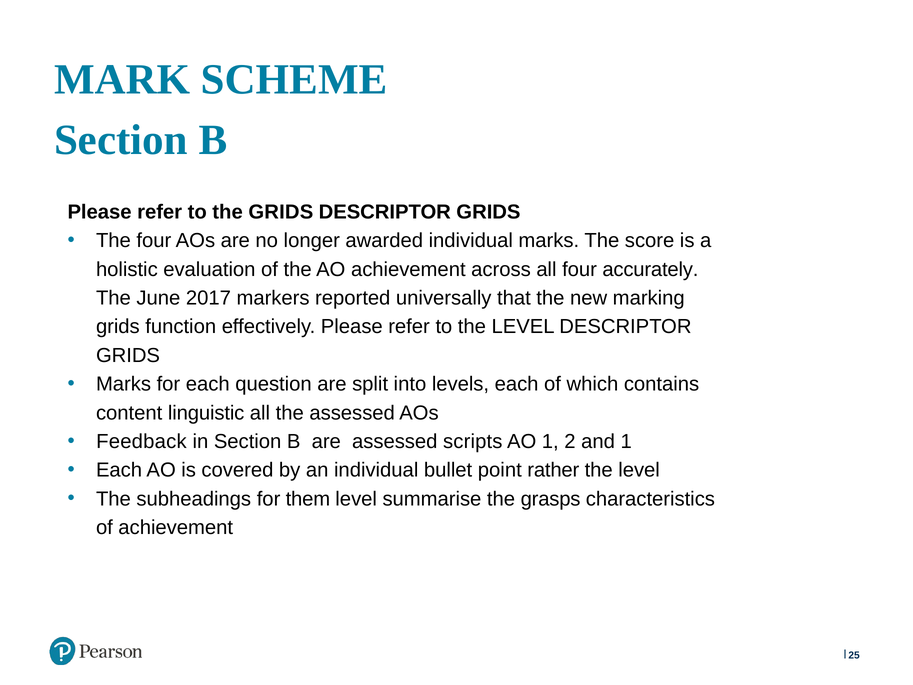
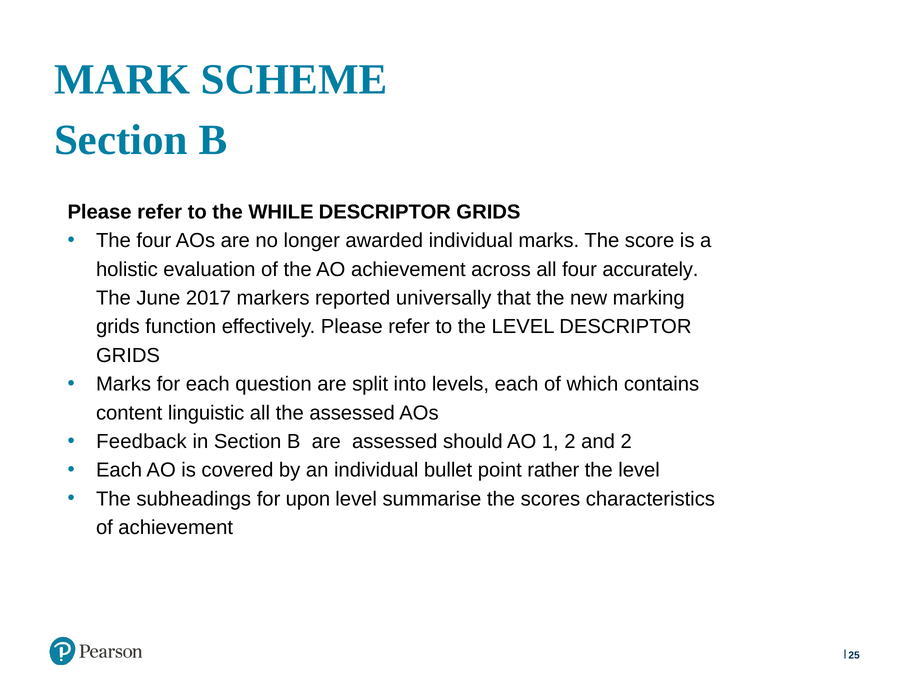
the GRIDS: GRIDS -> WHILE (281, 212)
scripts: scripts -> should (473, 441)
and 1: 1 -> 2 (626, 441)
them: them -> upon (308, 499)
grasps: grasps -> scores (550, 499)
